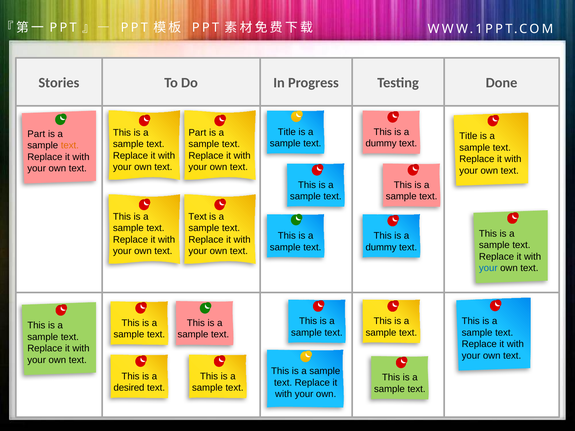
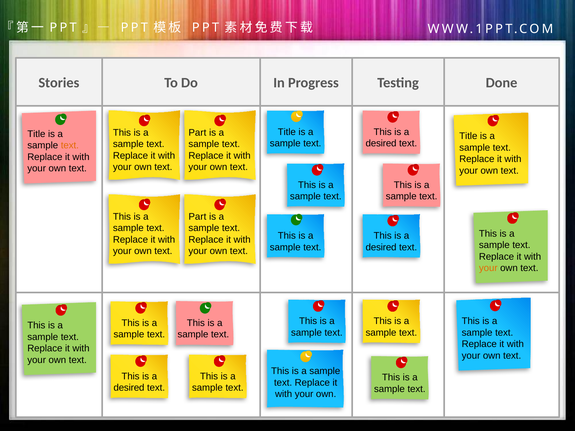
Part: Part -> Title (36, 134)
dummy: dummy -> desired (381, 144)
Text: Text -> Part (197, 217)
dummy: dummy -> desired (381, 247)
your colour: blue -> orange (488, 268)
